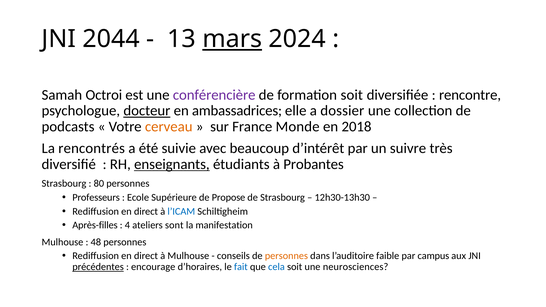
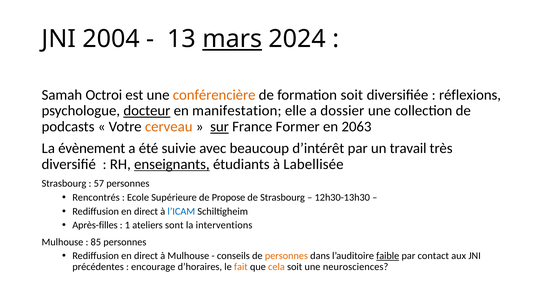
2044: 2044 -> 2004 (111, 39)
conférencière colour: purple -> orange (214, 95)
rencontre: rencontre -> réflexions (470, 95)
ambassadrices: ambassadrices -> manifestation (237, 111)
sur underline: none -> present (220, 127)
Monde: Monde -> Former (298, 127)
2018: 2018 -> 2063 (356, 127)
rencontrés: rencontrés -> évènement (92, 148)
suivre: suivre -> travail (408, 148)
Probantes: Probantes -> Labellisée (313, 164)
80: 80 -> 57 (99, 184)
Professeurs: Professeurs -> Rencontrés (96, 198)
4: 4 -> 1 (127, 225)
manifestation: manifestation -> interventions (224, 225)
48: 48 -> 85 (96, 242)
faible underline: none -> present (388, 256)
campus: campus -> contact (433, 256)
précédentes underline: present -> none (98, 267)
fait colour: blue -> orange (241, 267)
cela colour: blue -> orange (276, 267)
